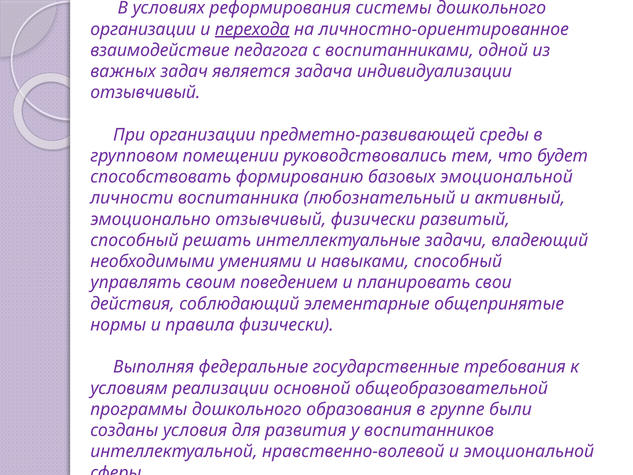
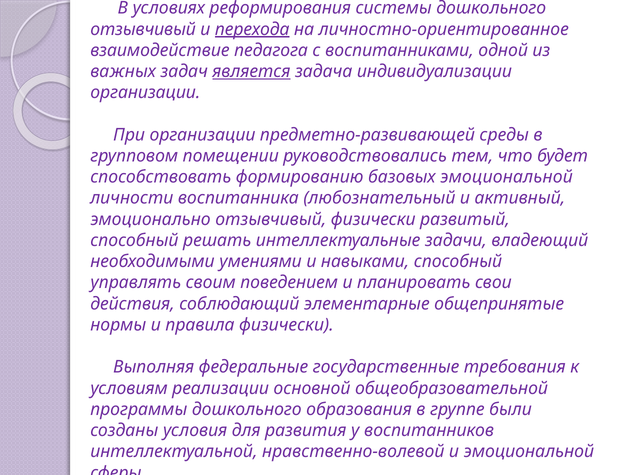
организации: организации -> отзывчивый (143, 29)
является underline: none -> present (251, 71)
отзывчивый: отзывчивый -> организации (145, 93)
